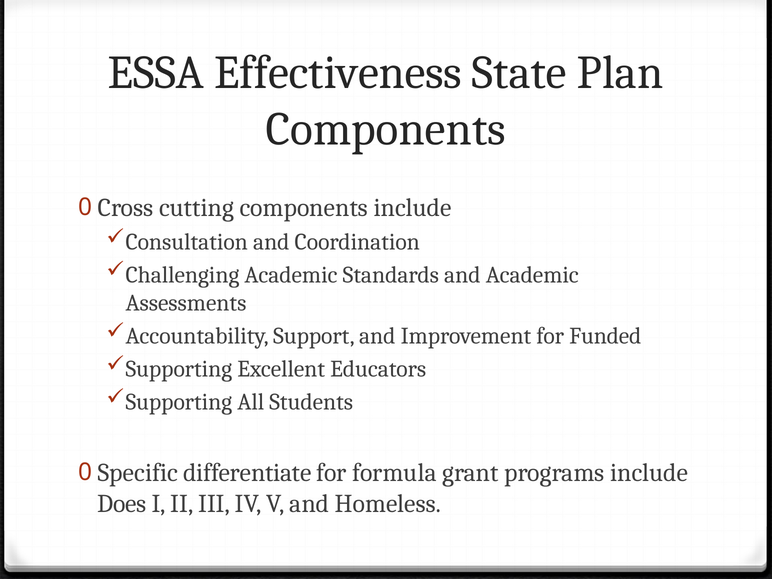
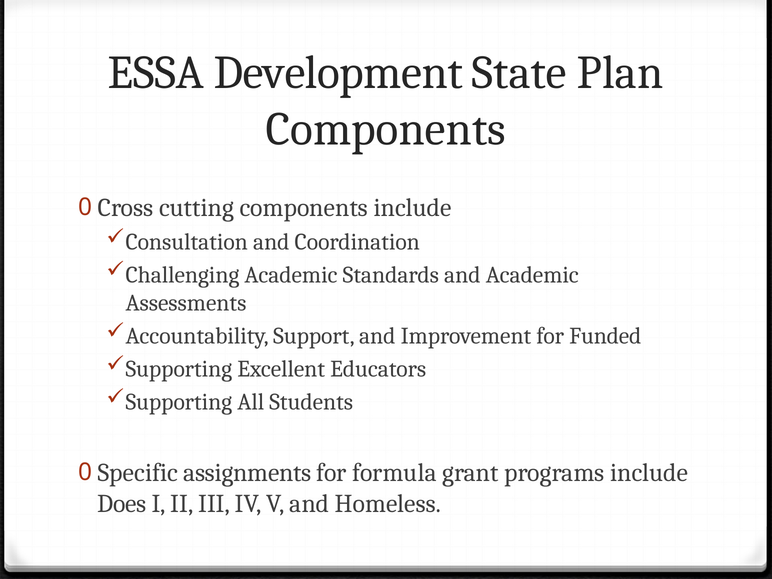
Effectiveness: Effectiveness -> Development (338, 73)
differentiate: differentiate -> assignments (247, 473)
